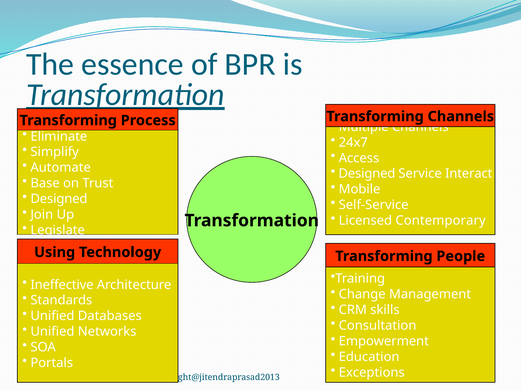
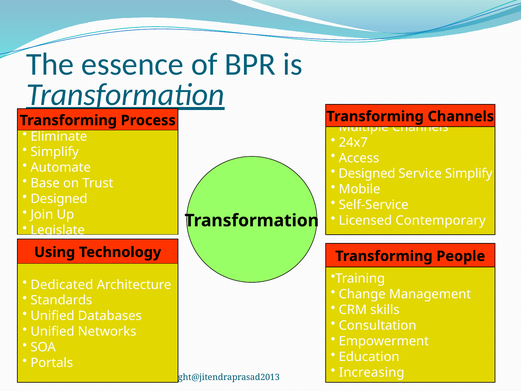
Service Interact: Interact -> Simplify (469, 174)
Ineffective: Ineffective -> Dedicated (62, 285)
Exceptions: Exceptions -> Increasing (372, 372)
